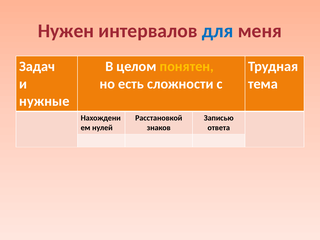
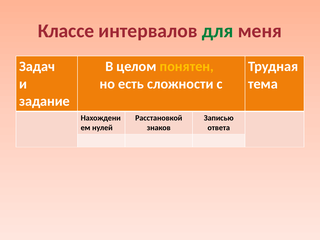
Нужен: Нужен -> Классе (66, 31)
для colour: blue -> green (218, 31)
нужные: нужные -> задание (44, 101)
